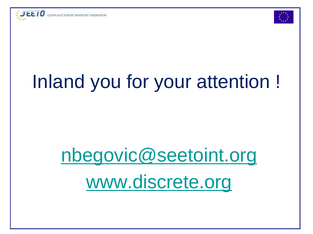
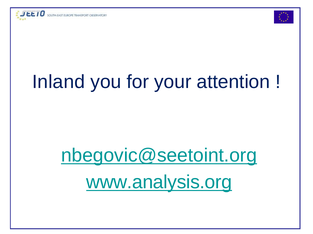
www.discrete.org: www.discrete.org -> www.analysis.org (159, 183)
